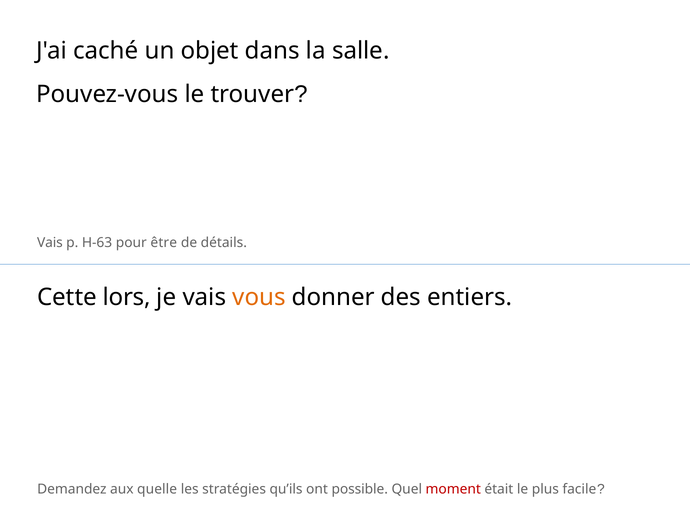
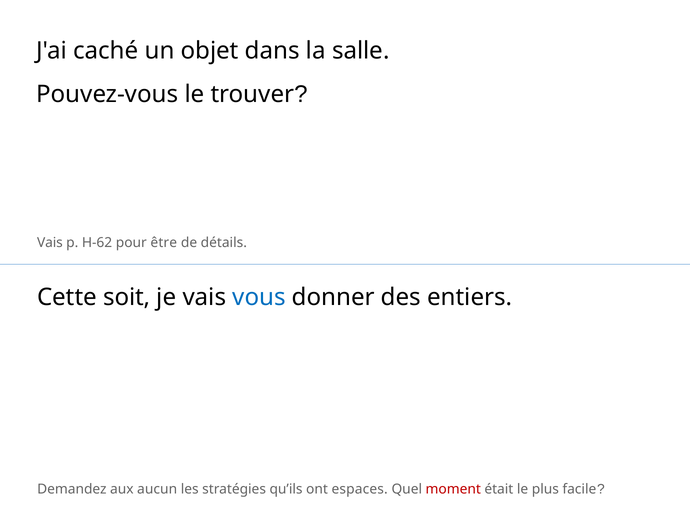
H-63: H-63 -> H-62 (97, 243)
lors: lors -> soit (127, 298)
vous colour: orange -> blue (259, 298)
quelle: quelle -> aucun (157, 490)
possible: possible -> espaces (360, 490)
